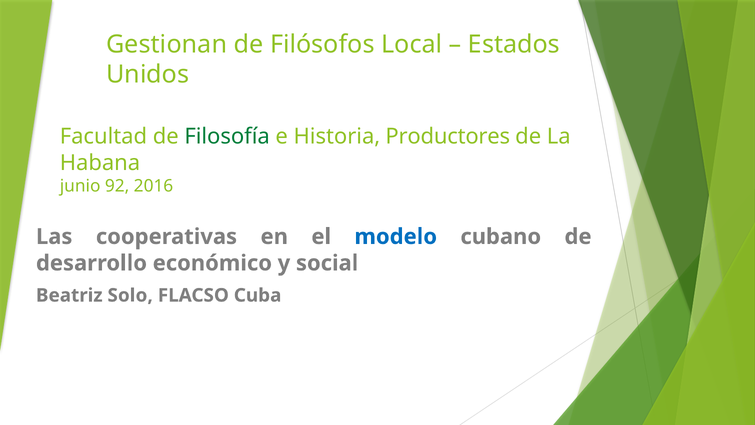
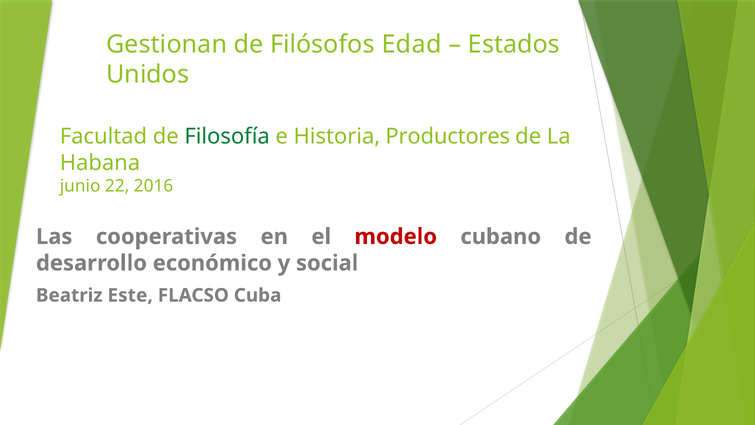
Local: Local -> Edad (412, 44)
92: 92 -> 22 (117, 186)
modelo colour: blue -> red (396, 237)
Solo: Solo -> Este (130, 295)
